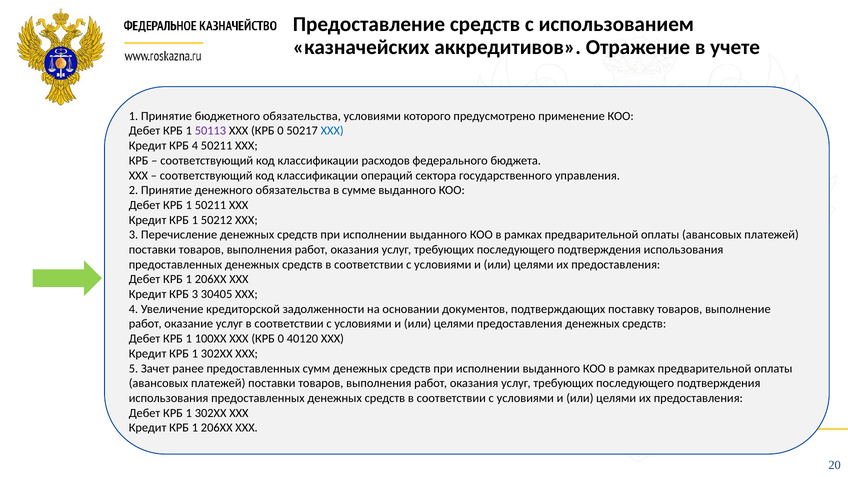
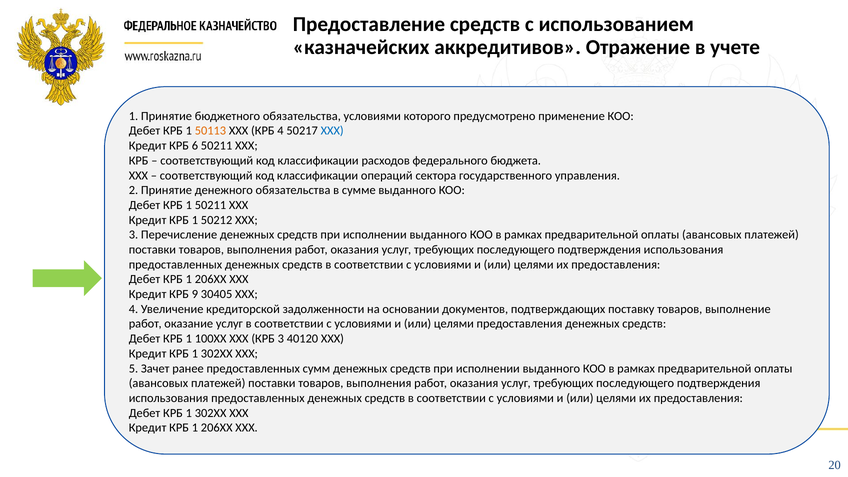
50113 colour: purple -> orange (210, 131)
0: 0 -> 4 (280, 131)
КРБ 4: 4 -> 6 (195, 146)
КРБ 3: 3 -> 9 (195, 294)
100ХХ ХХХ КРБ 0: 0 -> 3 (281, 339)
